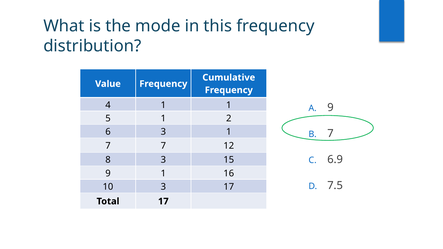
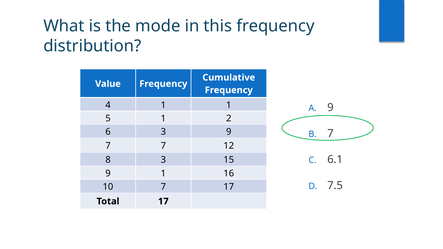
3 1: 1 -> 9 (229, 132)
6.9: 6.9 -> 6.1 (335, 160)
10 3: 3 -> 7 (163, 187)
